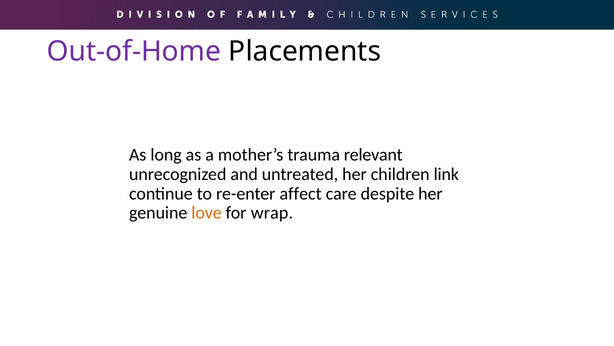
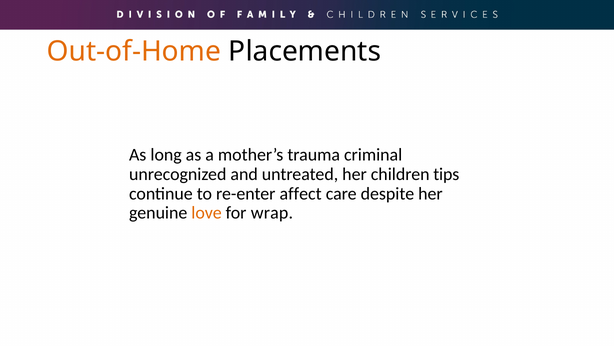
Out-of-Home colour: purple -> orange (134, 52)
relevant: relevant -> criminal (373, 155)
link: link -> tips (446, 174)
